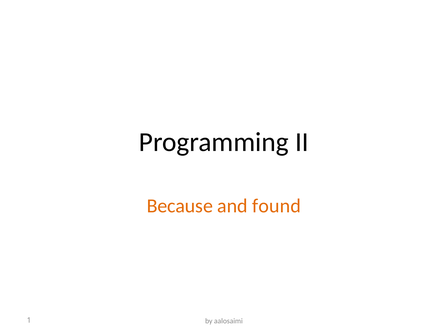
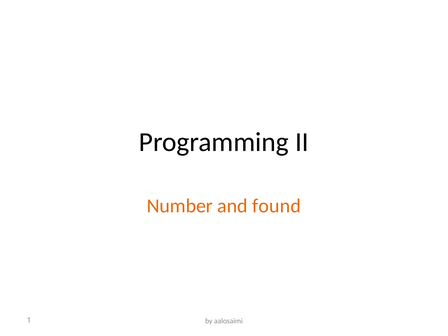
Because: Because -> Number (180, 206)
